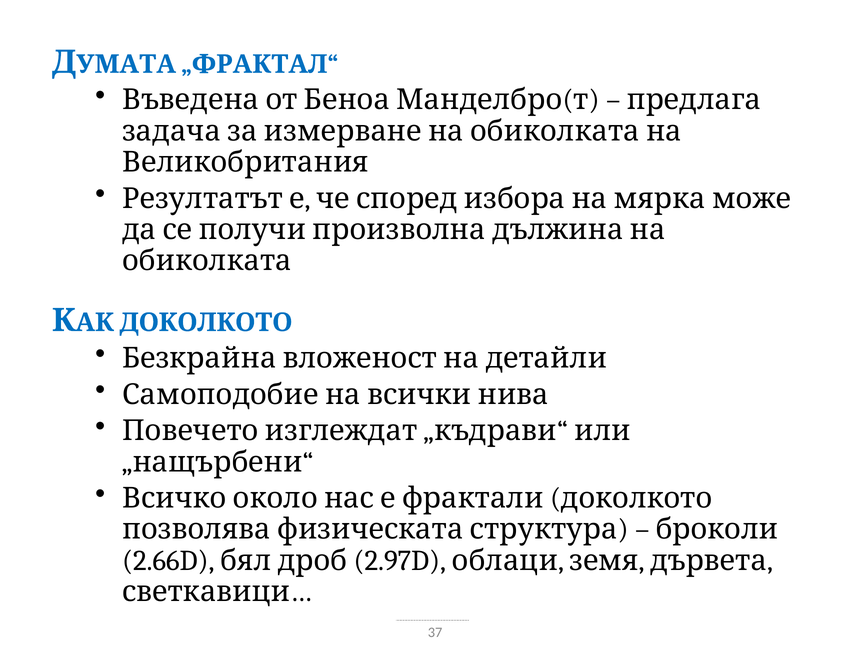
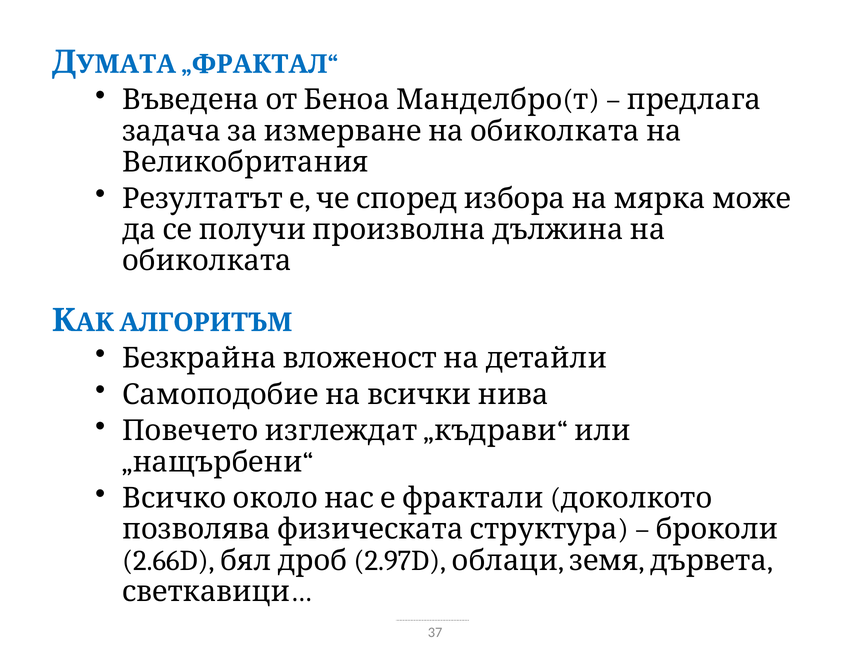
ДОКОЛКОТО: ДОКОЛКОТО -> АЛГОРИТЪМ (206, 322)
